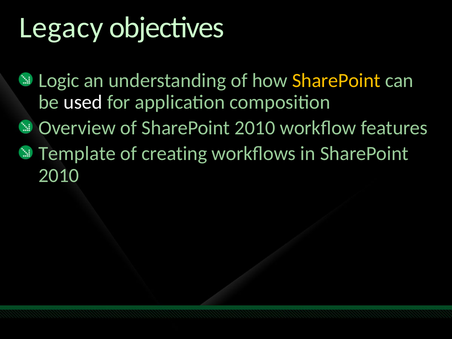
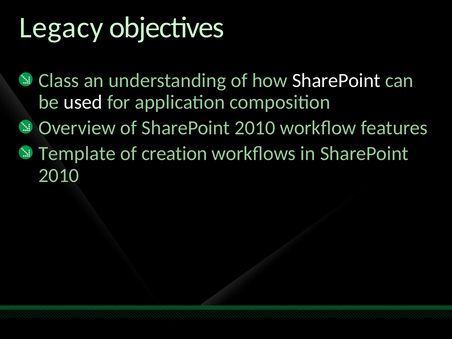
Logic: Logic -> Class (59, 81)
SharePoint colour: yellow -> white (336, 81)
creating: creating -> creation (174, 154)
